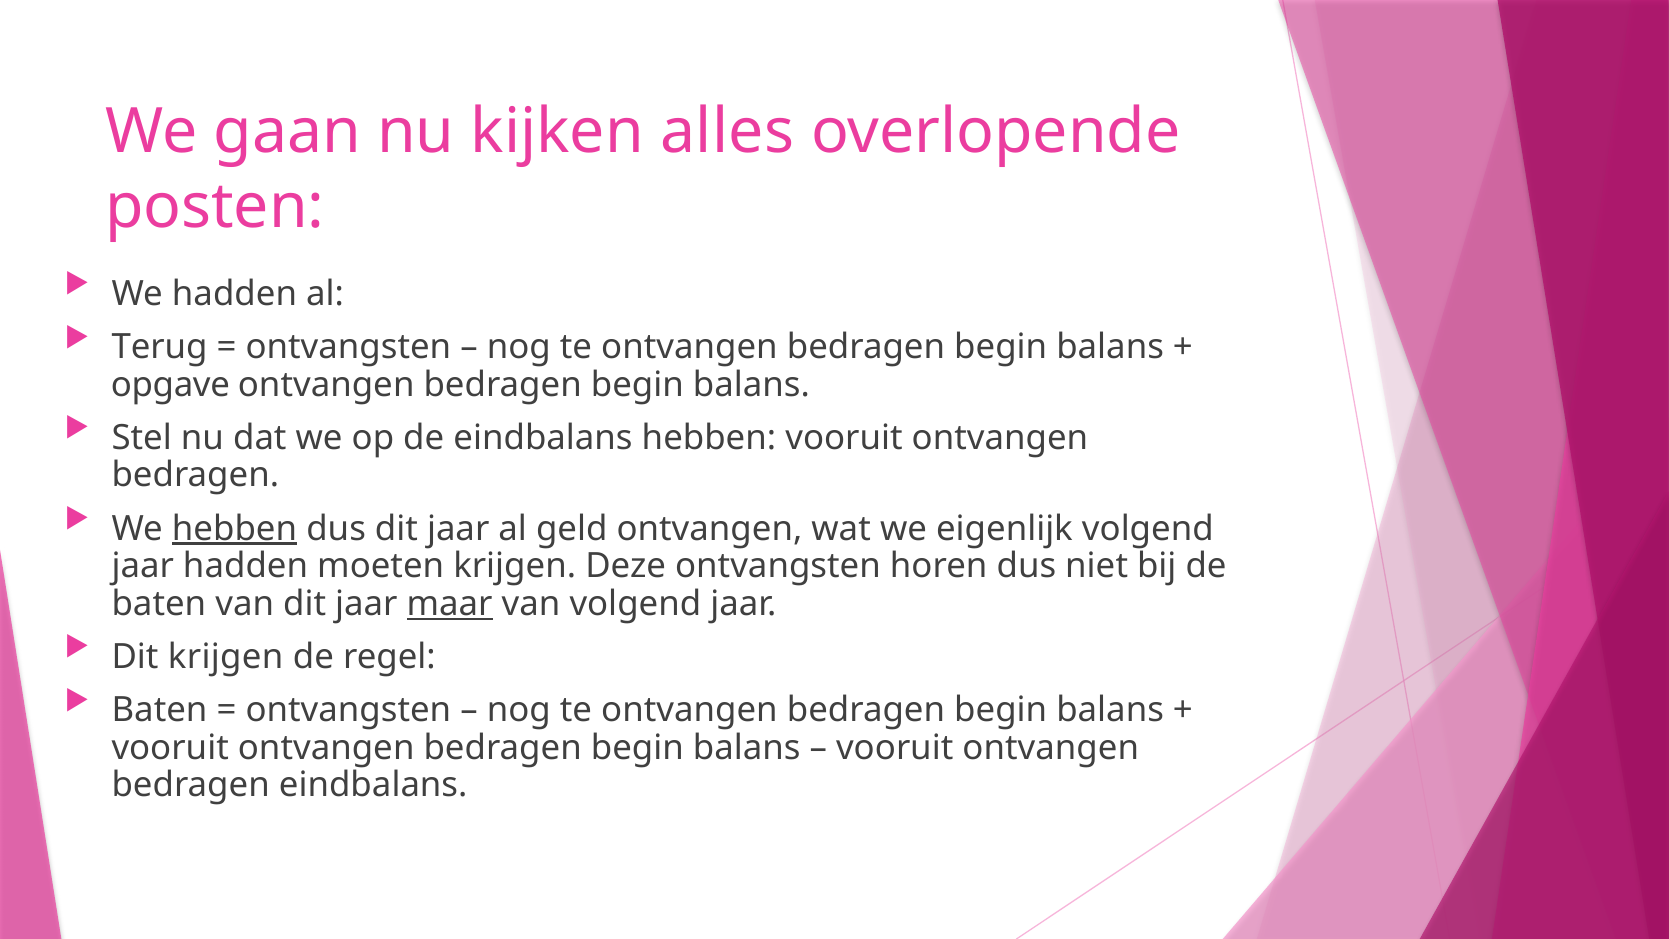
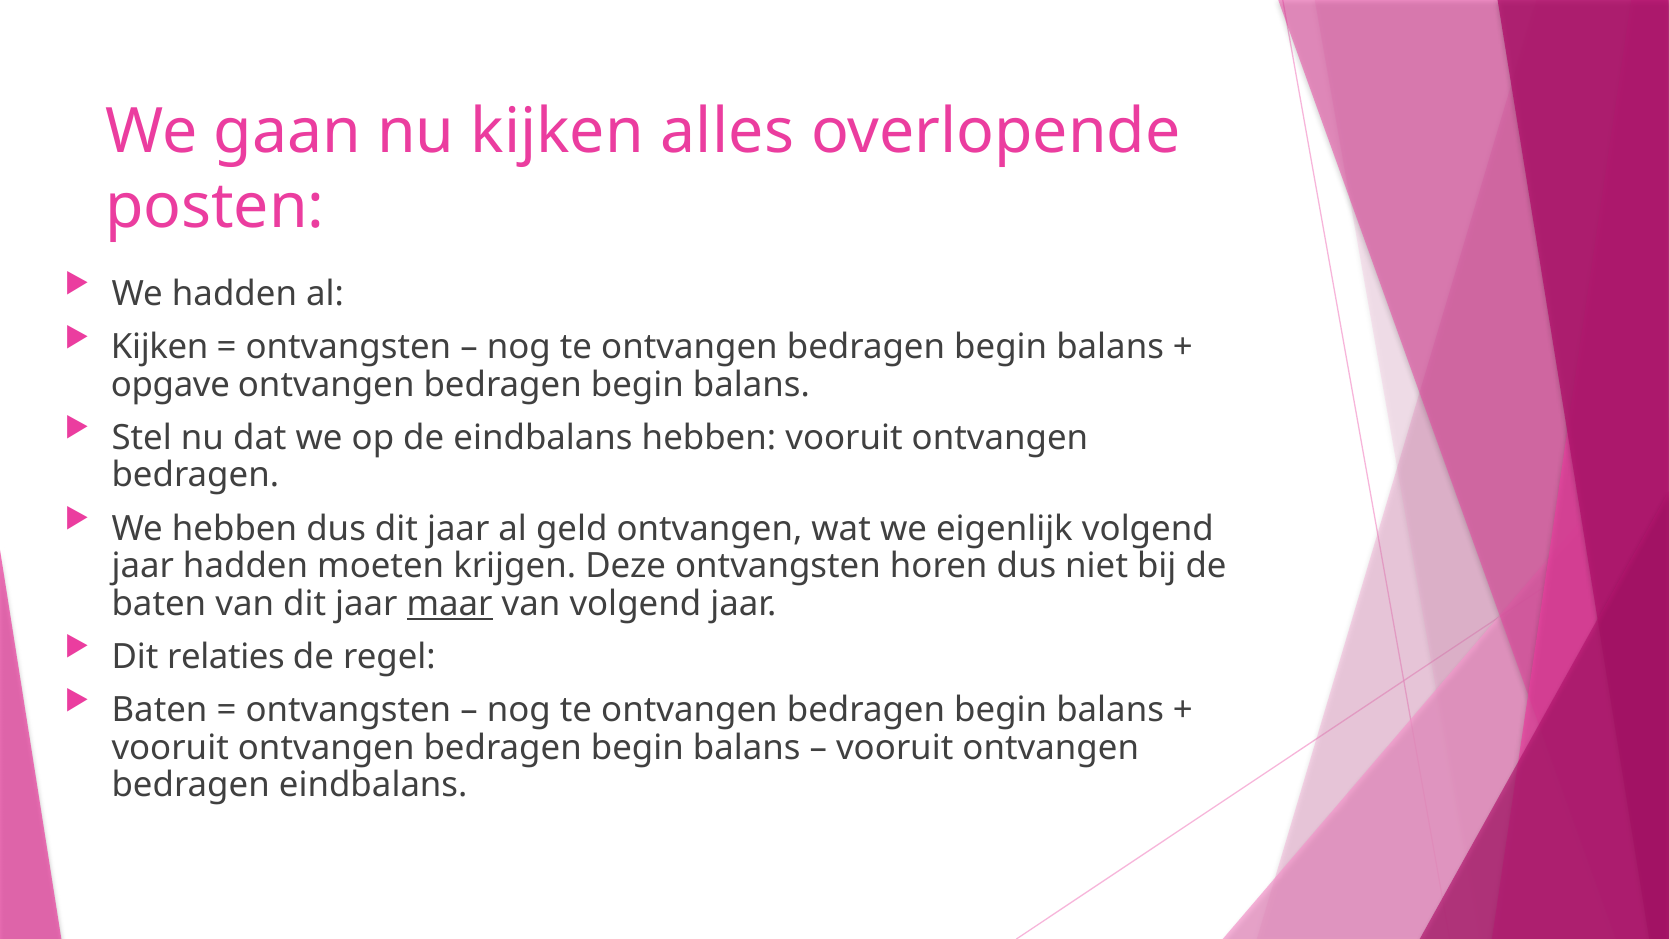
Terug: Terug -> Kijken (160, 347)
hebben underline: present -> none (234, 528)
Dit krijgen: krijgen -> relaties (226, 657)
